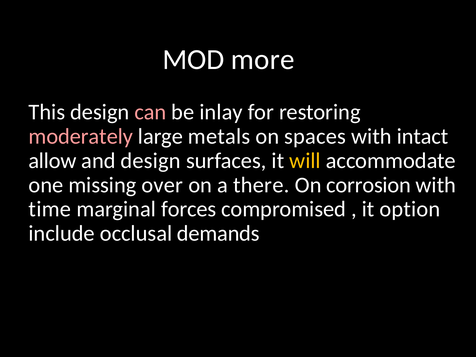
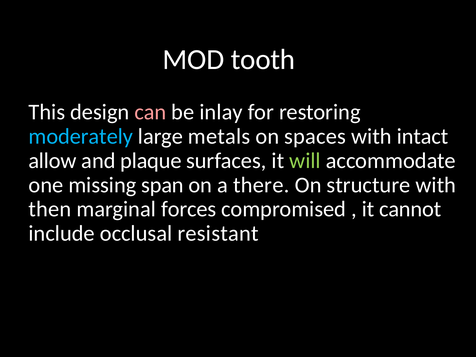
more: more -> tooth (263, 60)
moderately colour: pink -> light blue (81, 136)
and design: design -> plaque (151, 161)
will colour: yellow -> light green (305, 161)
over: over -> span (163, 185)
corrosion: corrosion -> structure (368, 185)
time: time -> then (50, 209)
option: option -> cannot (410, 209)
demands: demands -> resistant (218, 233)
